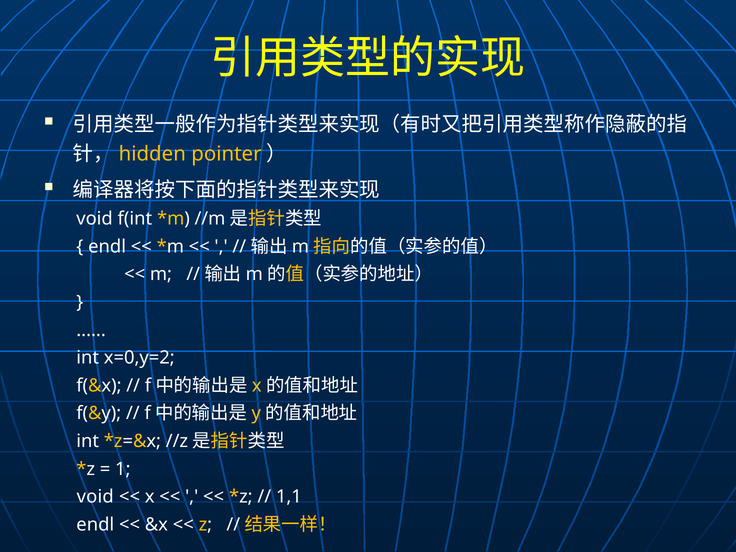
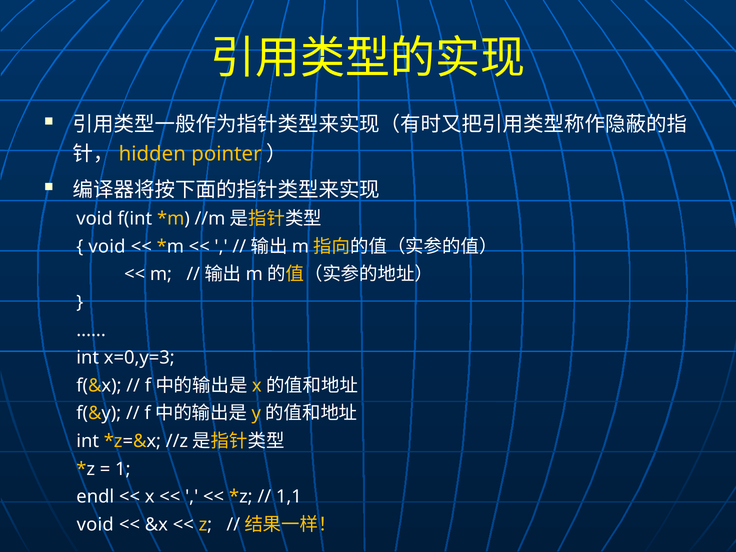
endl: endl -> void (107, 247)
x=0,y=2: x=0,y=2 -> x=0,y=3 (139, 358)
void: void -> endl (95, 497)
endl: endl -> void (95, 525)
